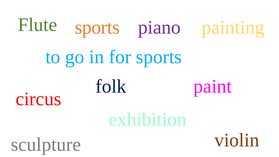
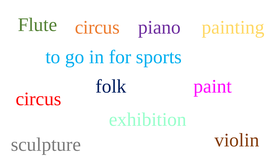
Flute sports: sports -> circus (97, 27)
